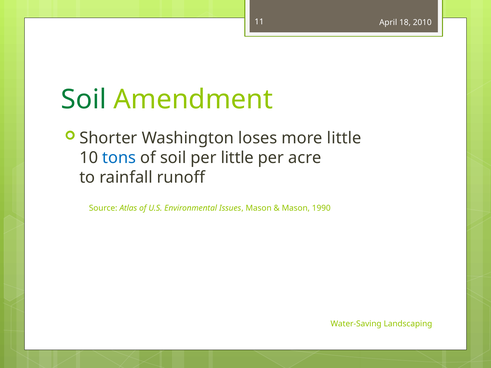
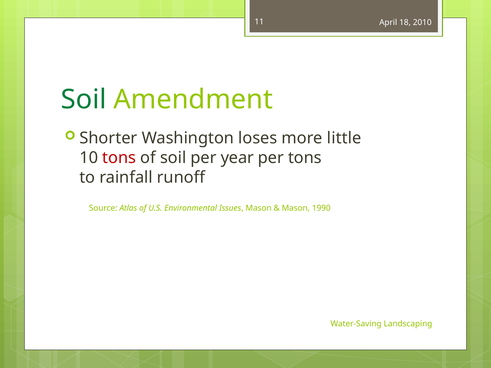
tons colour: blue -> red (119, 158)
per little: little -> year (237, 158)
per acre: acre -> tons (305, 158)
